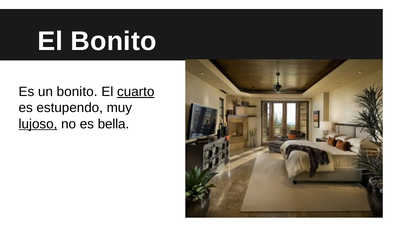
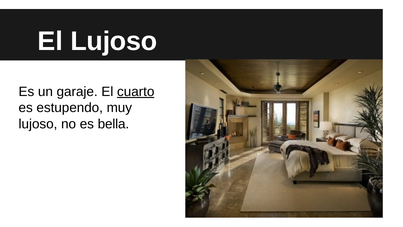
El Bonito: Bonito -> Lujoso (114, 41)
un bonito: bonito -> garaje (77, 92)
lujoso underline: present -> none (38, 124)
